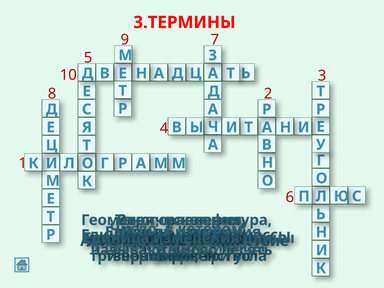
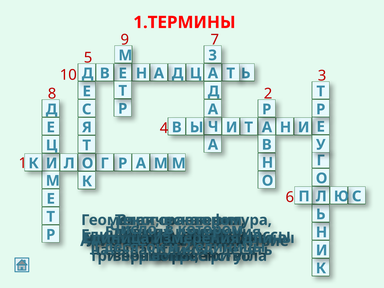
3.ТЕРМИНЫ: 3.ТЕРМИНЫ -> 1.ТЕРМИНЫ (184, 22)
